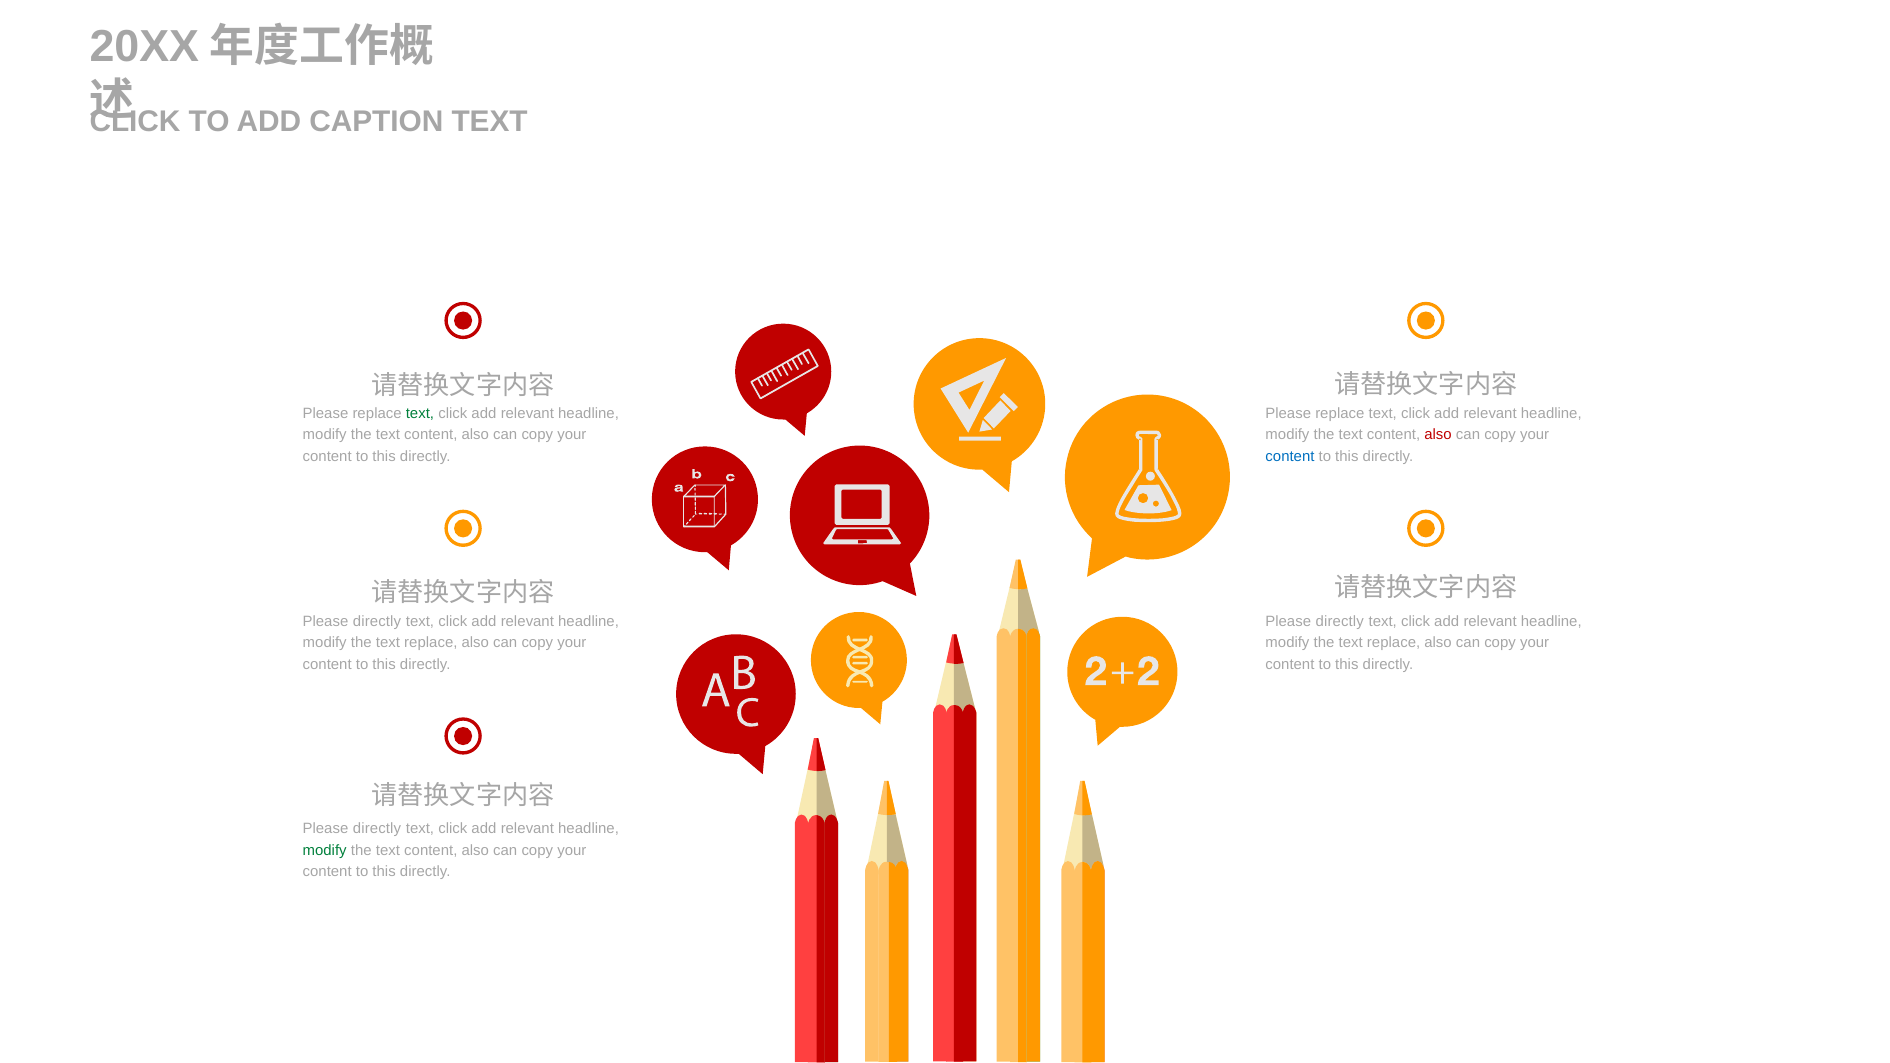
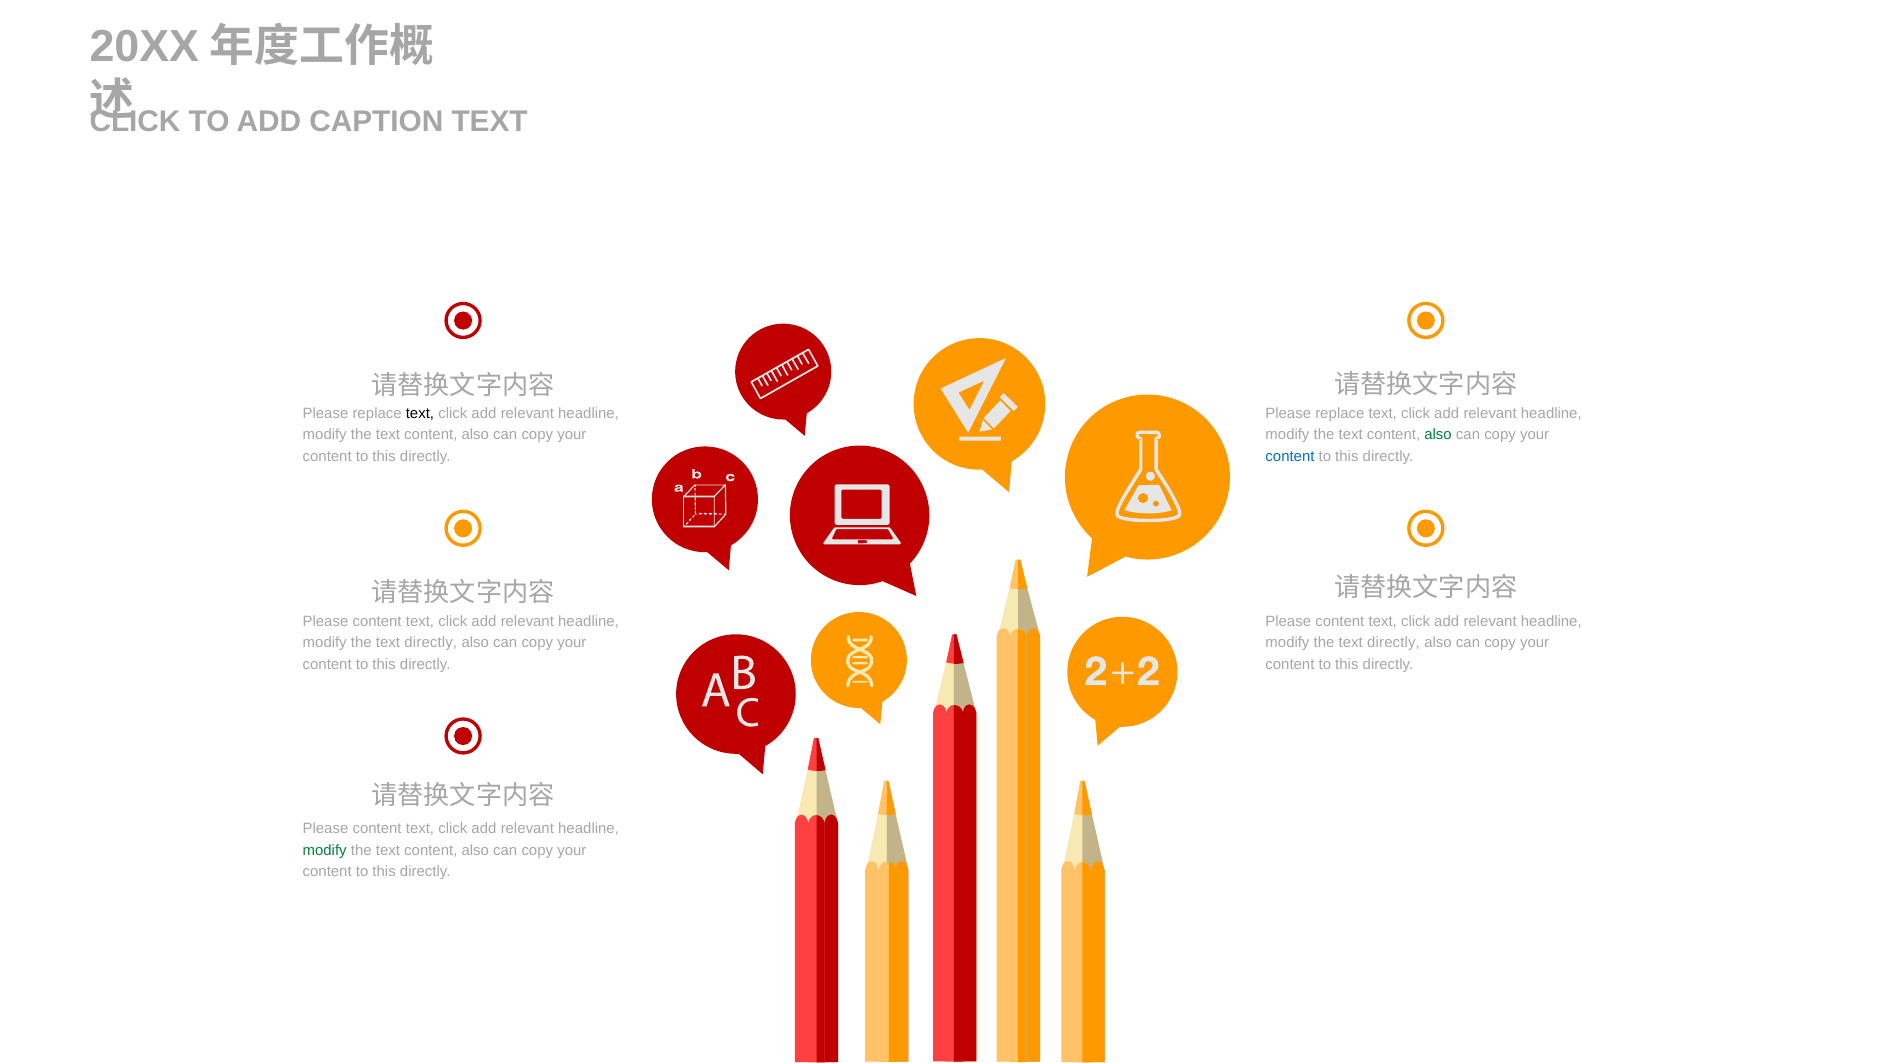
text colour: green -> black (420, 413)
also colour: red -> green (1438, 435)
directly: directly -> content (377, 621)
directly: directly -> content (1340, 621)
replace: replace -> directly (431, 643)
replace: replace -> directly (1394, 643)
directly: directly -> content (377, 829)
